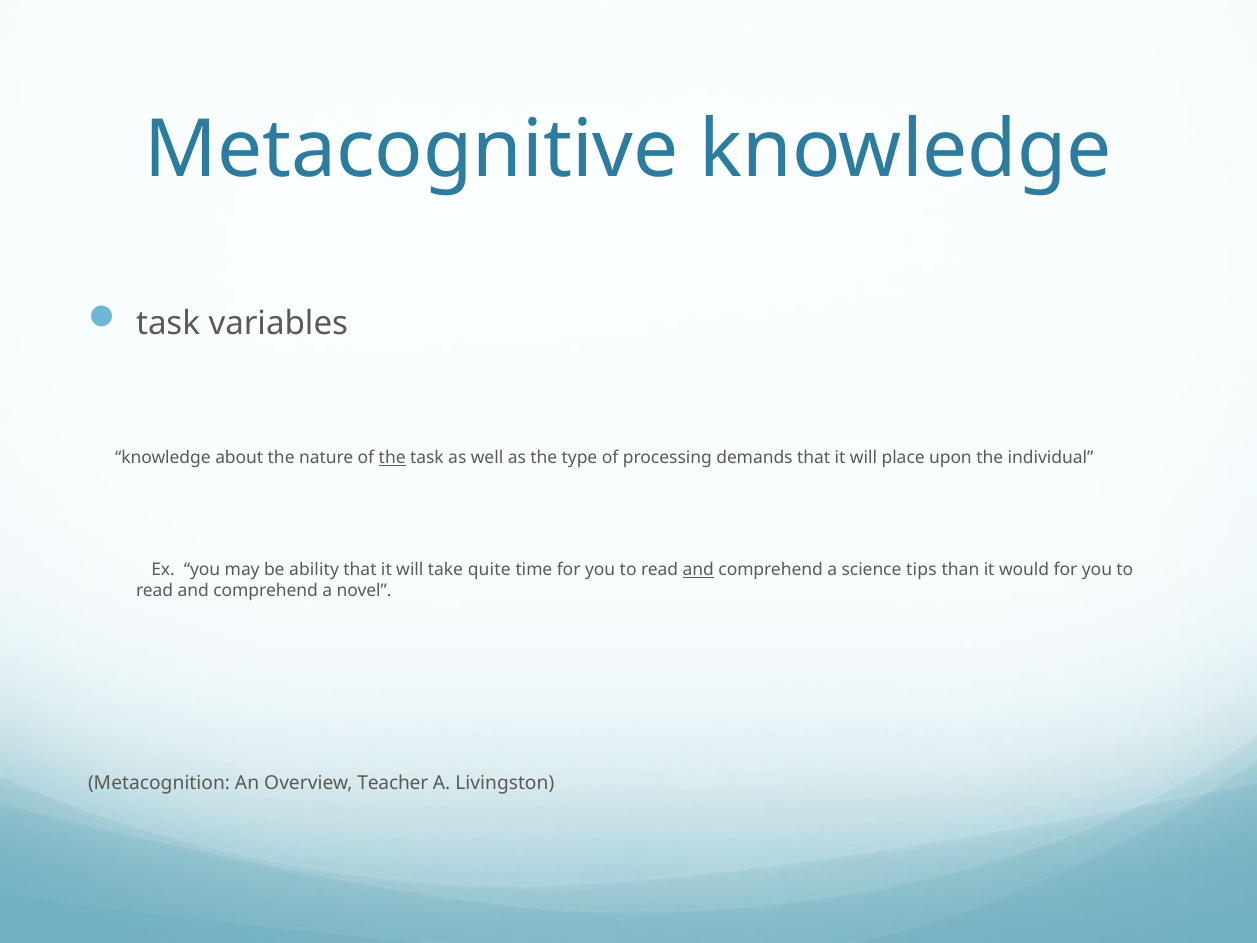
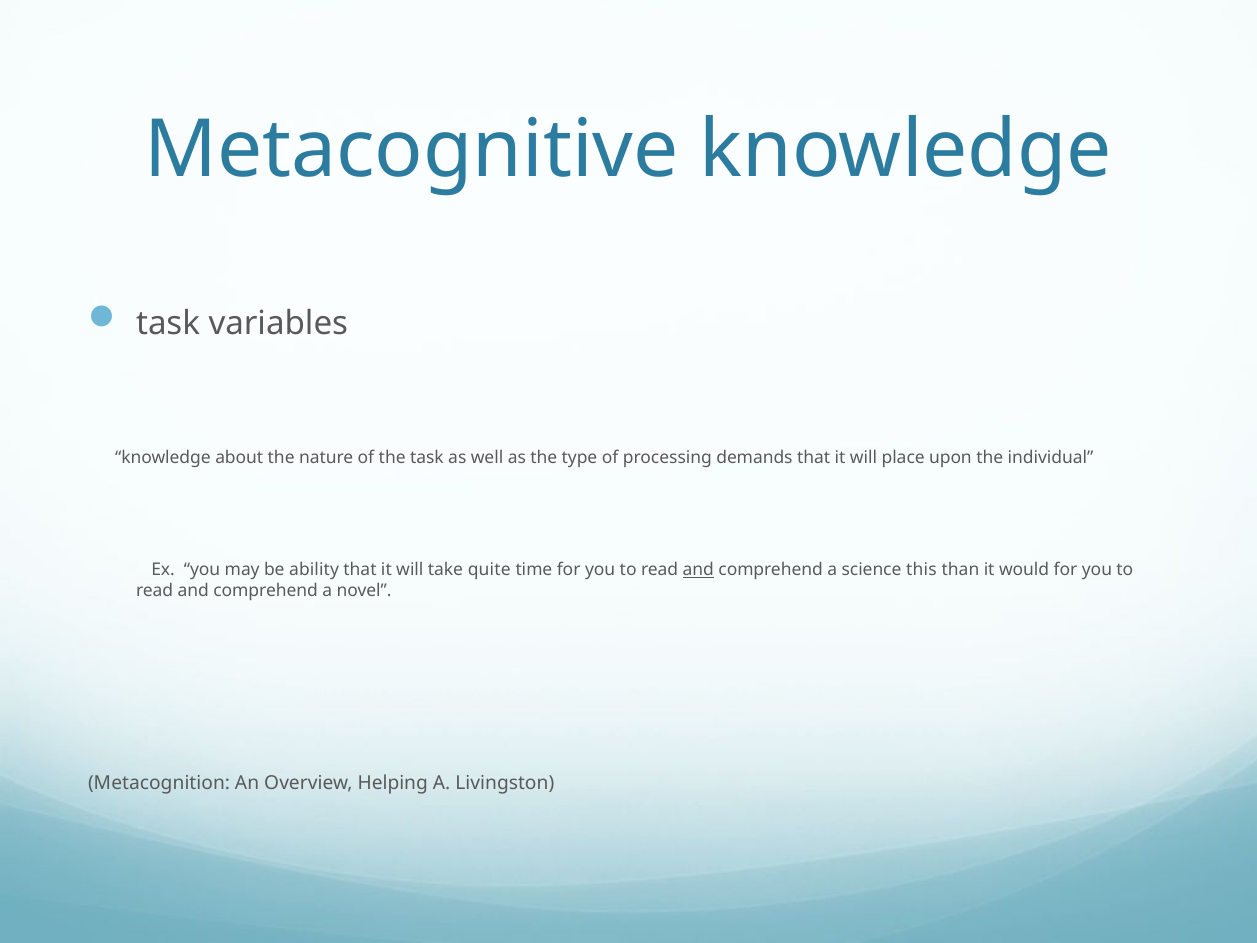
the underline: present -> none (392, 458)
tips: tips -> this (921, 570)
Teacher: Teacher -> Helping (393, 783)
